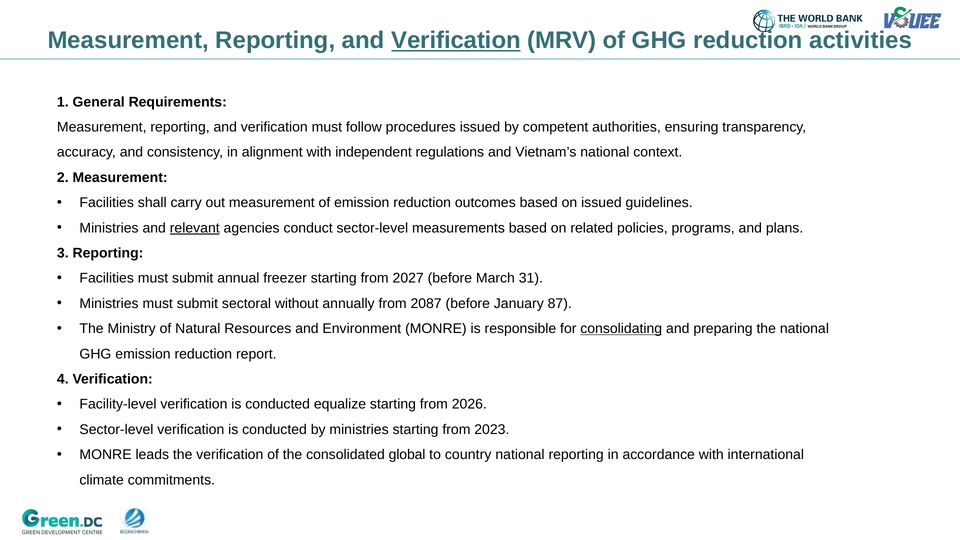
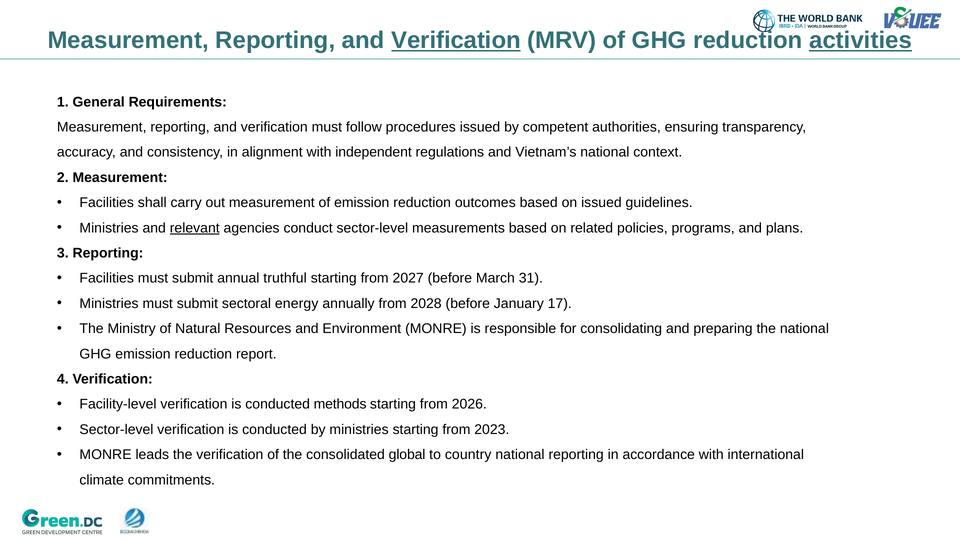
activities underline: none -> present (861, 40)
freezer: freezer -> truthful (285, 278)
without: without -> energy (297, 304)
2087: 2087 -> 2028 (426, 304)
87: 87 -> 17 (560, 304)
consolidating underline: present -> none (621, 329)
equalize: equalize -> methods (340, 404)
